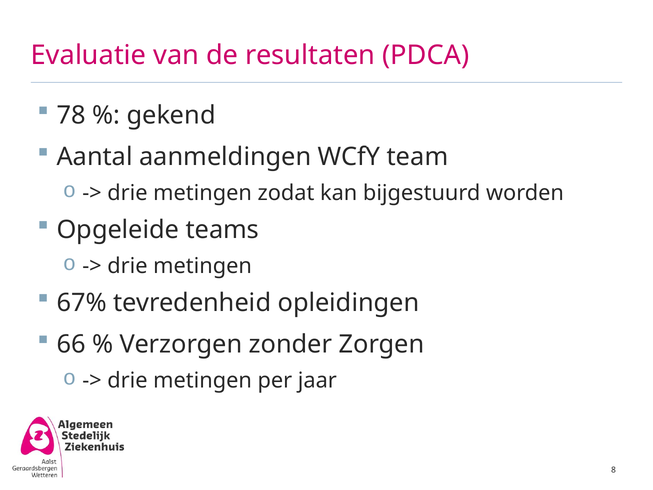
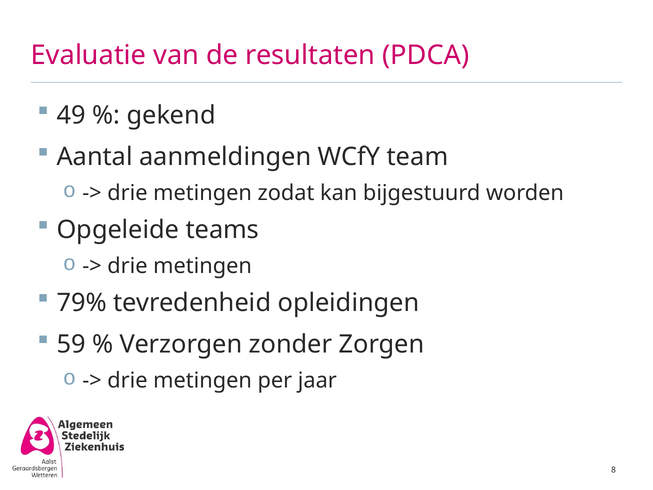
78: 78 -> 49 (71, 115)
67%: 67% -> 79% (82, 303)
66: 66 -> 59 (71, 344)
